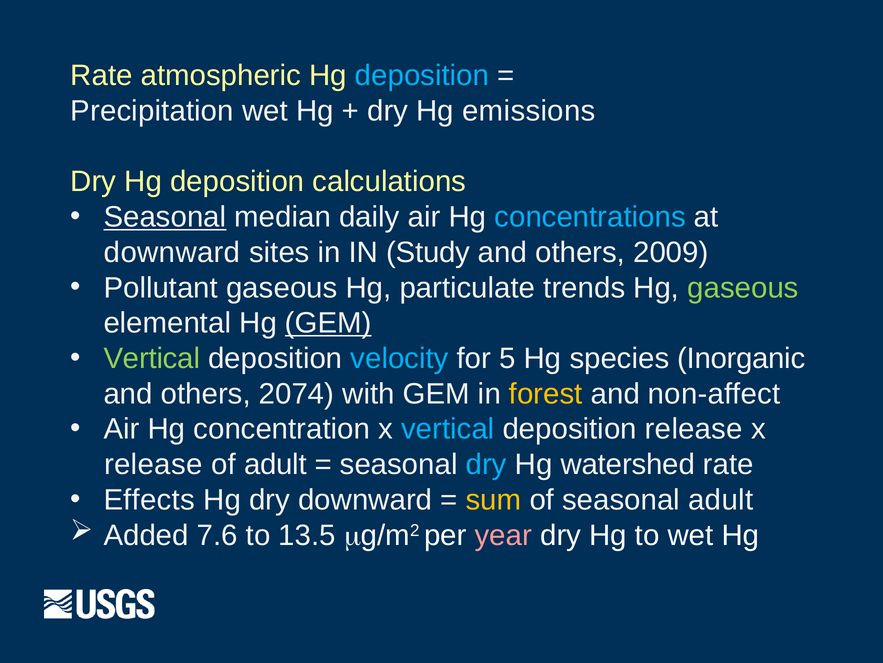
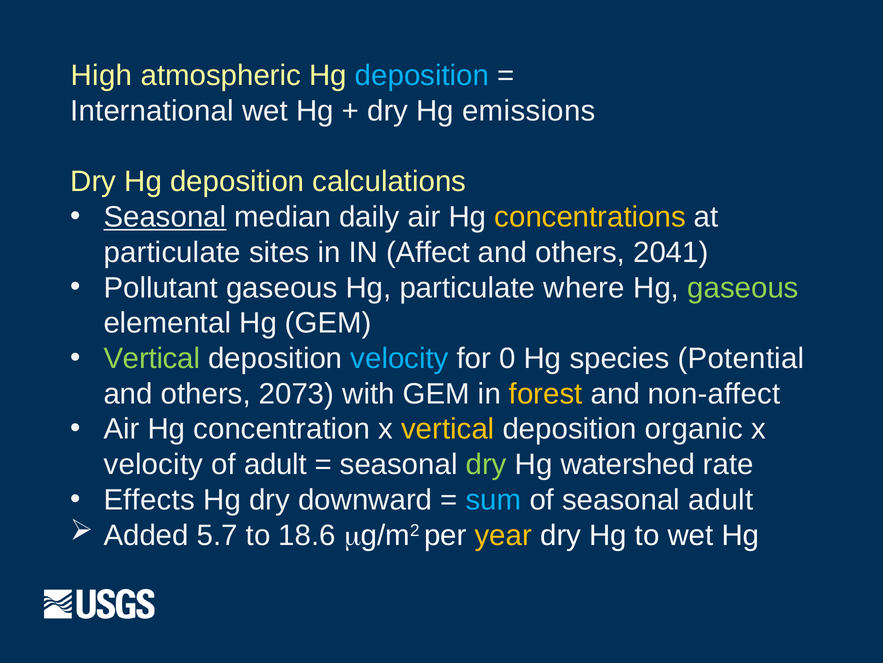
Rate: Rate -> High (101, 76)
Precipitation: Precipitation -> International (152, 111)
concentrations colour: light blue -> yellow (590, 217)
downward: downward -> particulate (172, 252)
Study: Study -> Affect (428, 252)
2009: 2009 -> 2041 (671, 252)
trends: trends -> where (584, 287)
GEM underline: present -> none (328, 323)
5: 5 -> 0 (507, 358)
Inorganic: Inorganic -> Potential (741, 358)
2074: 2074 -> 2073 (297, 393)
vertical colour: light blue -> yellow (448, 429)
deposition release: release -> organic (694, 429)
release: release -> velocity (153, 464)
dry colour: light blue -> light green (486, 464)
sum colour: yellow -> light blue (493, 499)
7.6: 7.6 -> 5.7 (217, 535)
13.5: 13.5 -> 18.6 (307, 535)
year colour: pink -> yellow (503, 535)
